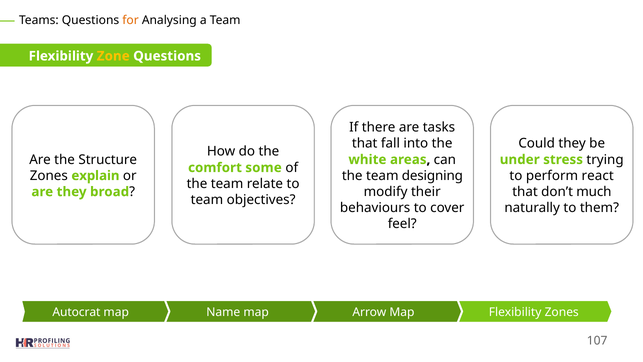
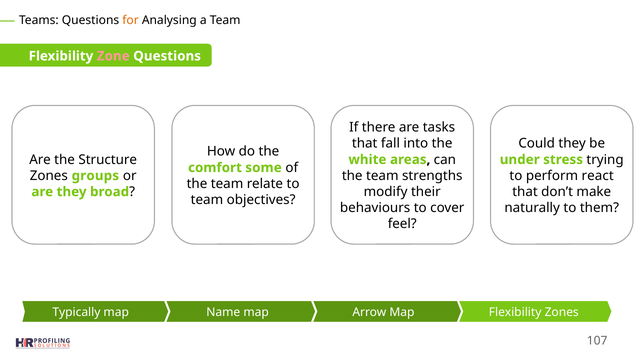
Zone colour: yellow -> pink (113, 56)
explain: explain -> groups (95, 176)
designing: designing -> strengths (432, 176)
much: much -> make (594, 192)
Autocrat: Autocrat -> Typically (76, 312)
